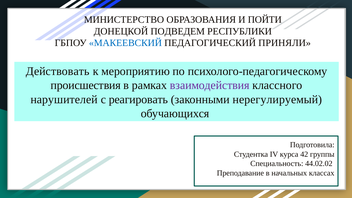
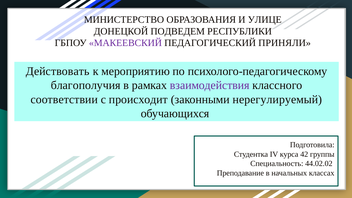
ПОЙТИ: ПОЙТИ -> УЛИЦЕ (265, 20)
МАКЕЕВСКИЙ colour: blue -> purple (125, 43)
происшествия: происшествия -> благополучия (86, 85)
нарушителей: нарушителей -> соответствии (64, 99)
реагировать: реагировать -> происходит (138, 99)
